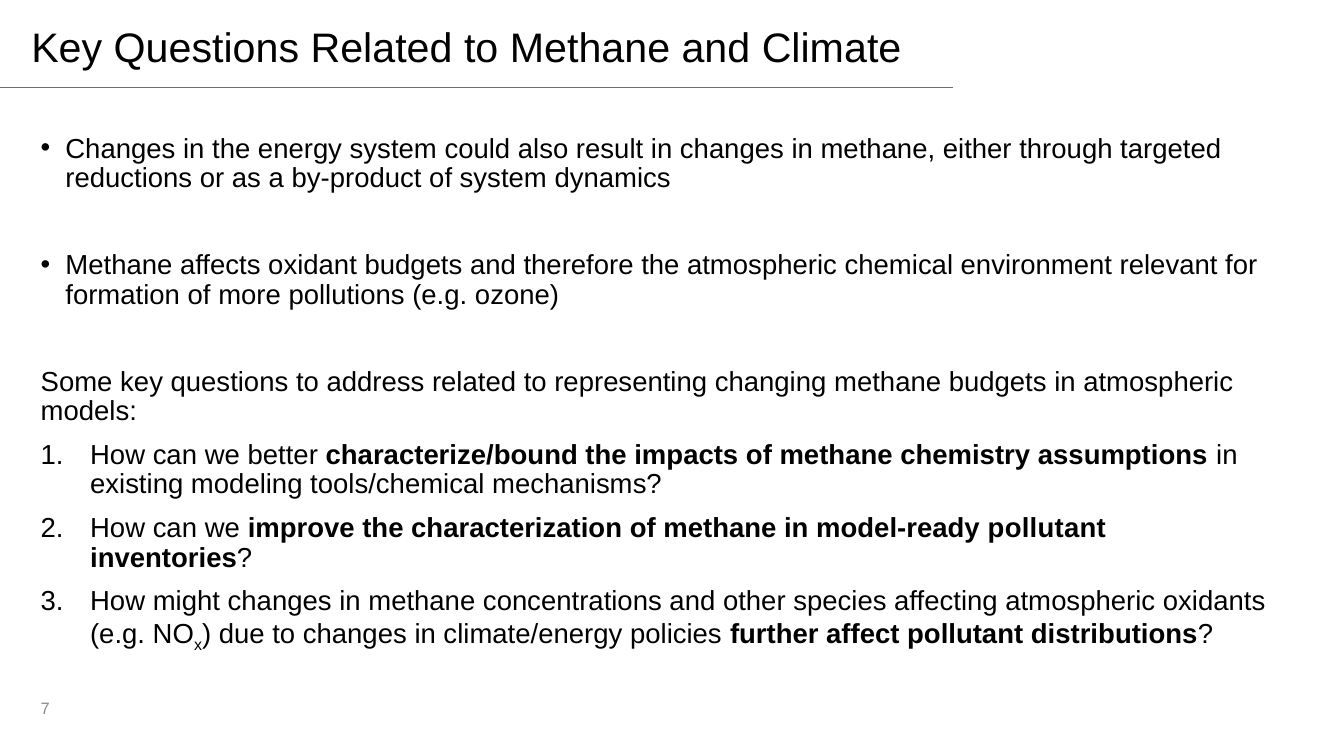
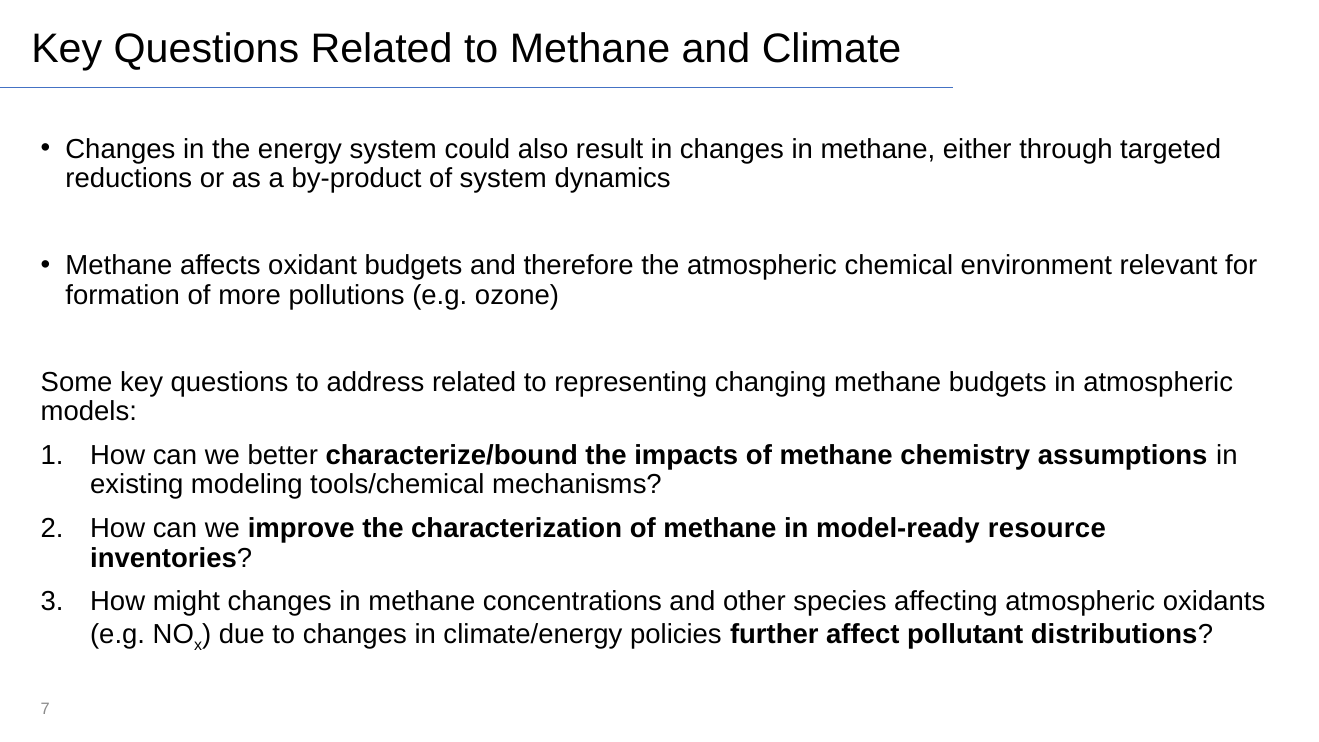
model-ready pollutant: pollutant -> resource (1047, 528)
